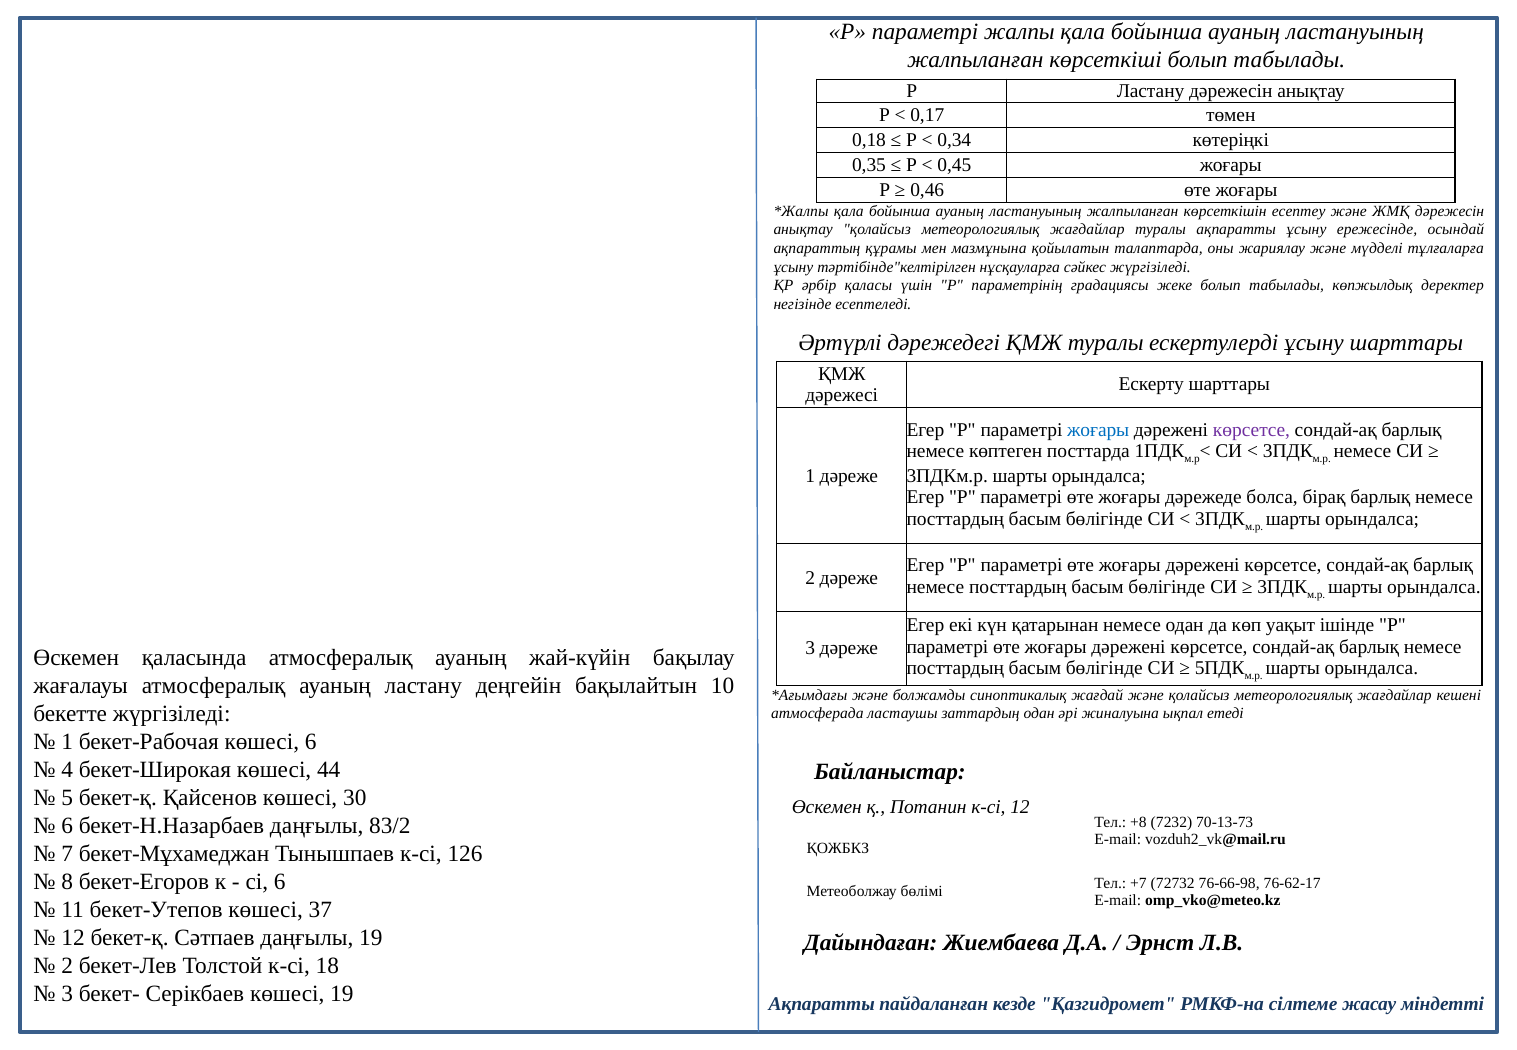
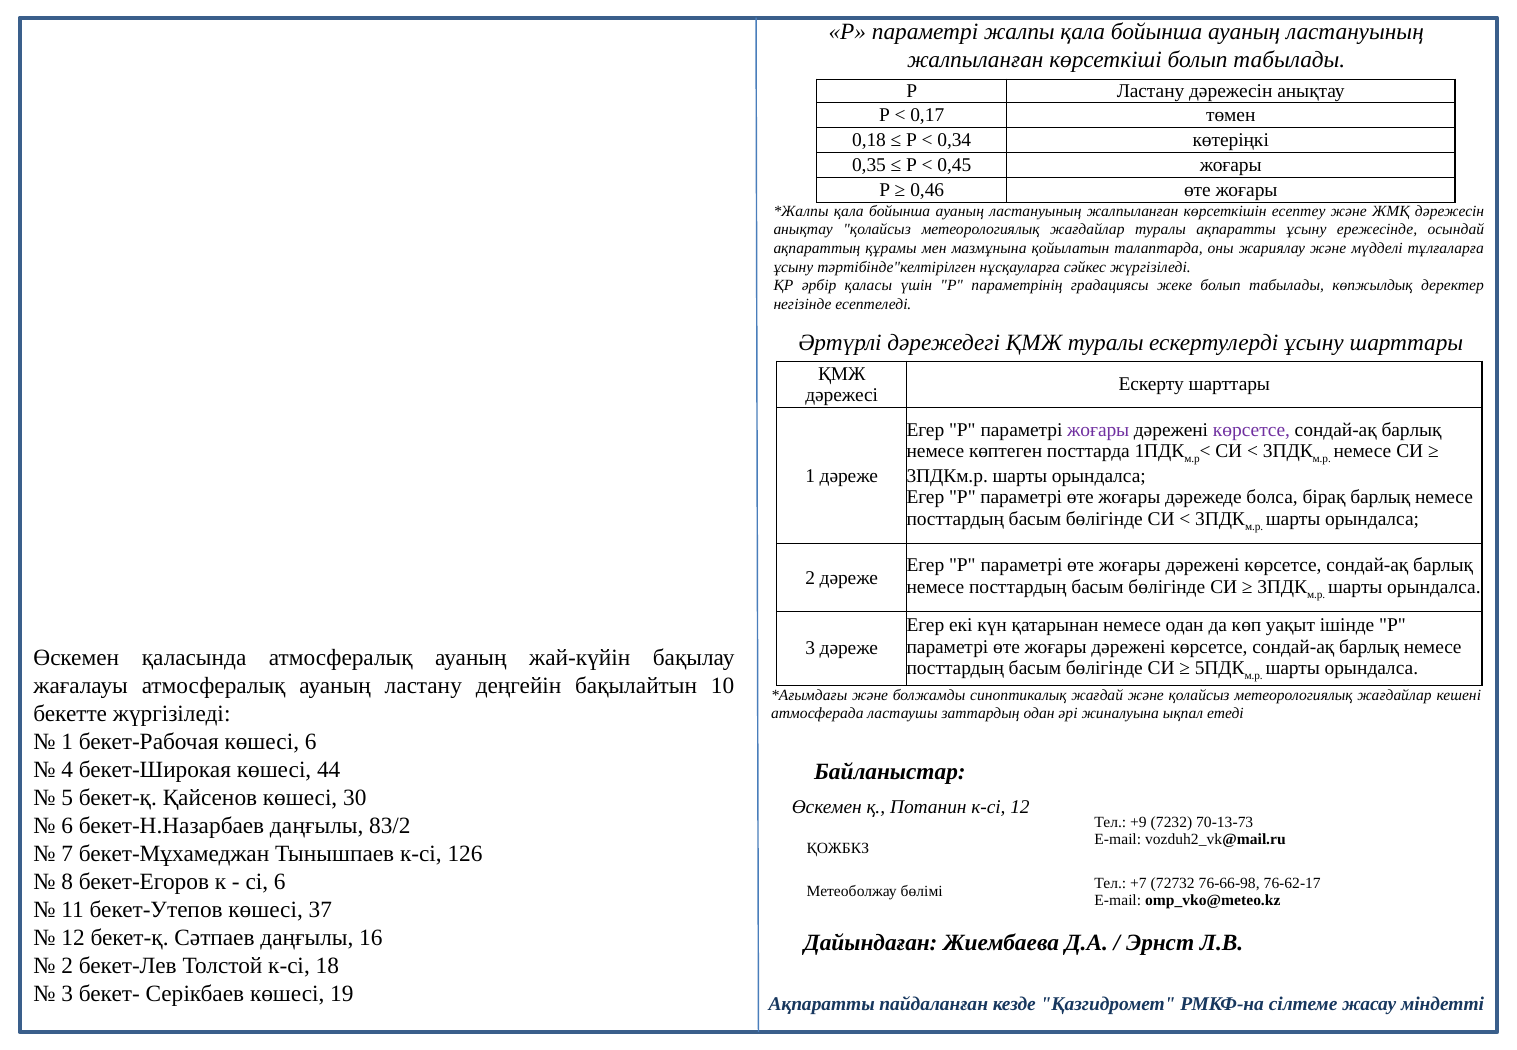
жоғары colour: blue -> purple (1098, 430)
+8: +8 -> +9 (1138, 823)
даңғылы 19: 19 -> 16 (371, 938)
